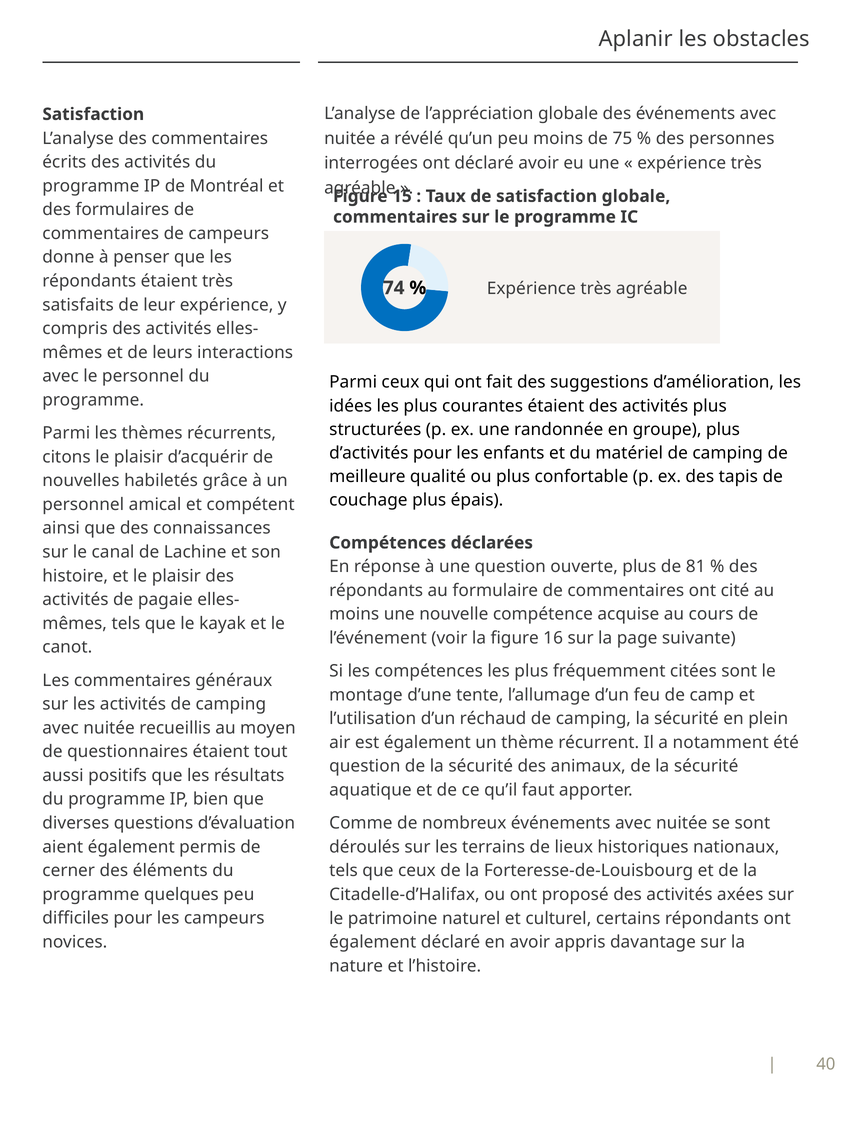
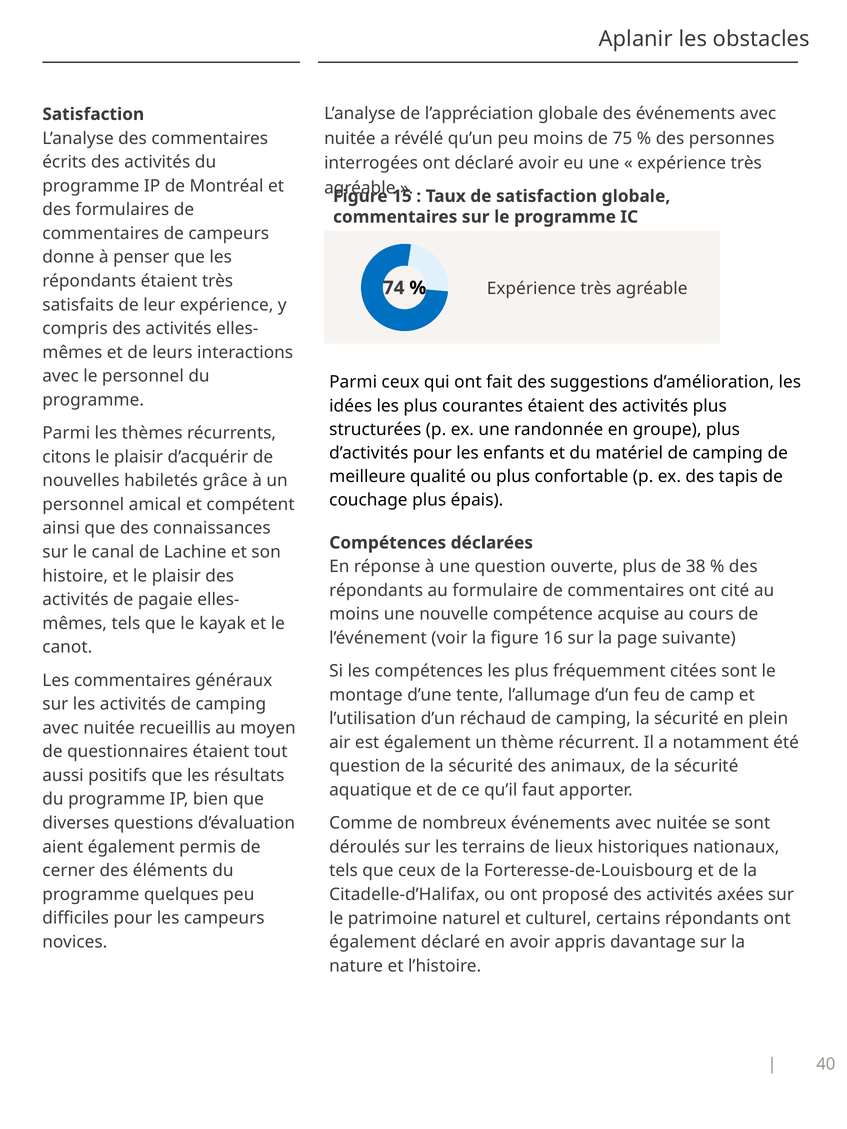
81: 81 -> 38 (696, 567)
